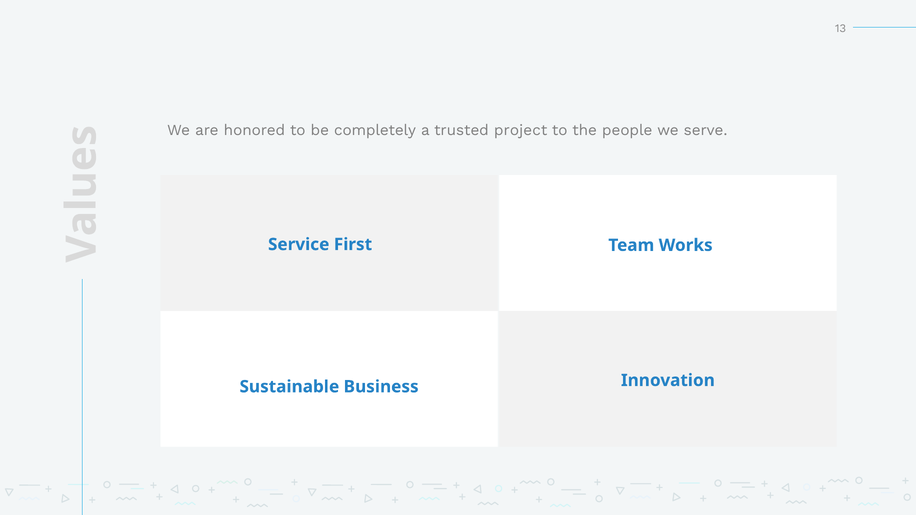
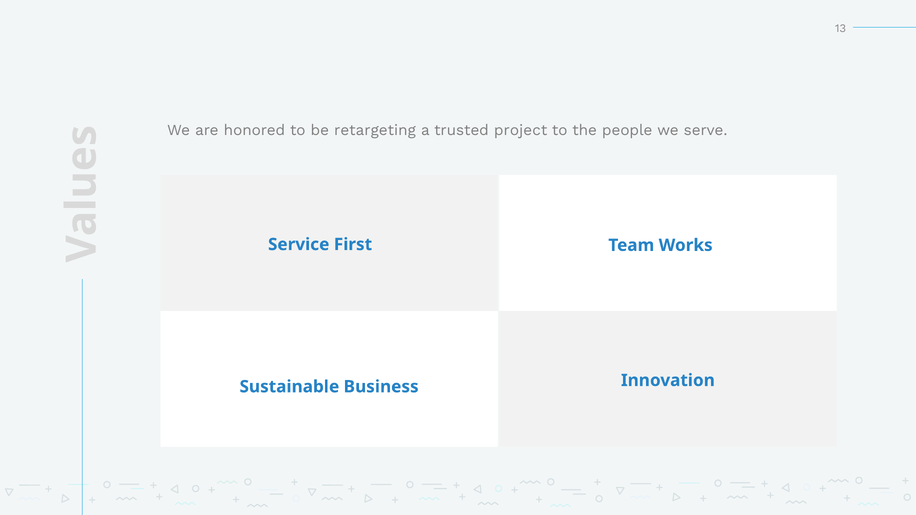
completely: completely -> retargeting (375, 130)
